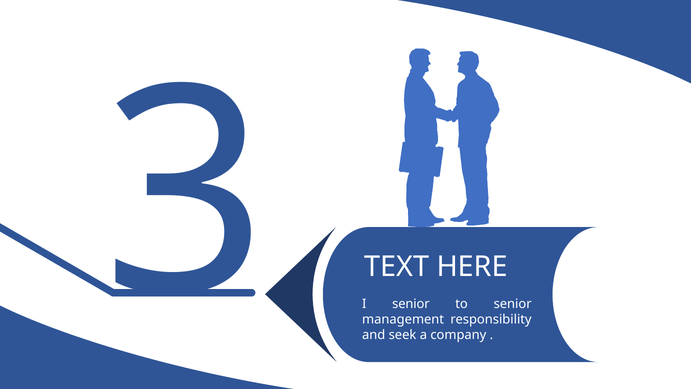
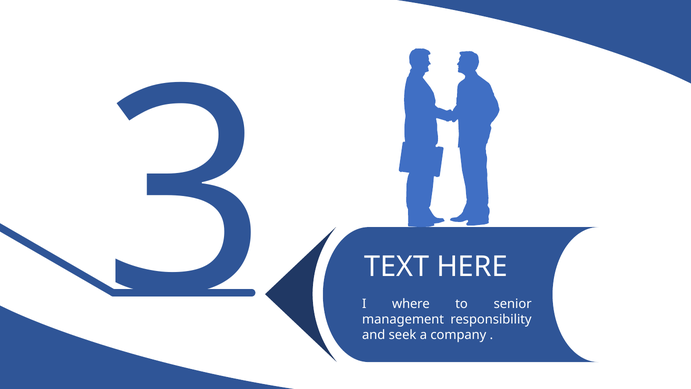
I senior: senior -> where (411, 304)
